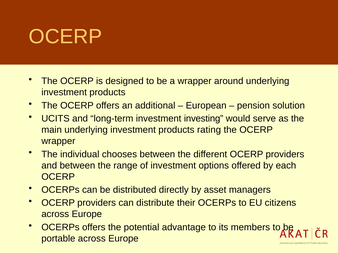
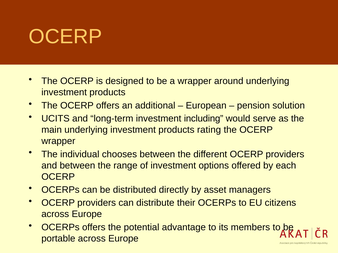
investing: investing -> including (204, 119)
